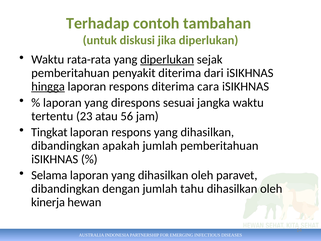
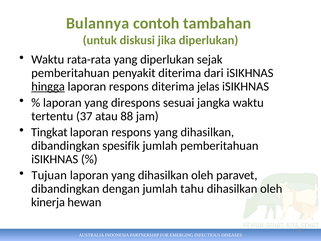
Terhadap: Terhadap -> Bulannya (98, 23)
diperlukan underline: present -> none (167, 60)
cara: cara -> jelas (208, 87)
23: 23 -> 37 (84, 116)
56: 56 -> 88 (127, 116)
apakah: apakah -> spesifik (121, 146)
Selama: Selama -> Tujuan (49, 175)
